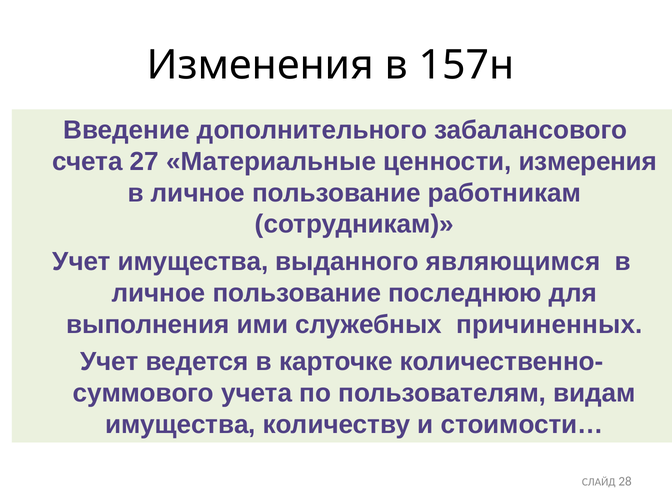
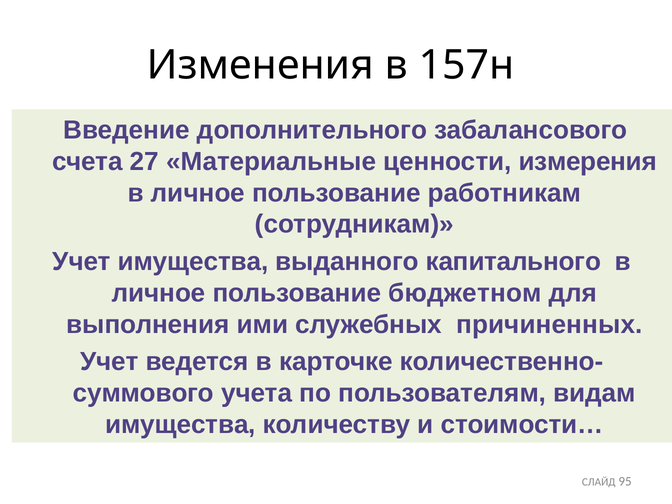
являющимся: являющимся -> капитального (513, 262)
последнюю: последнюю -> бюджетном (465, 293)
28: 28 -> 95 (625, 481)
